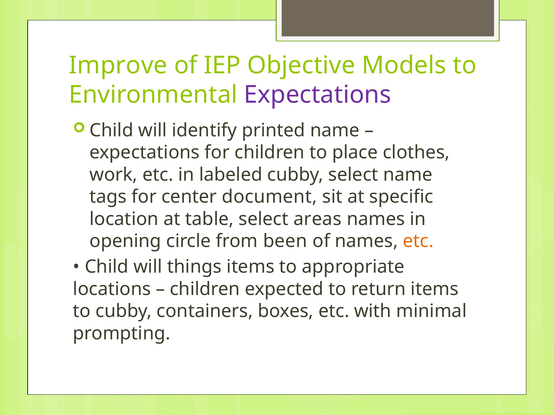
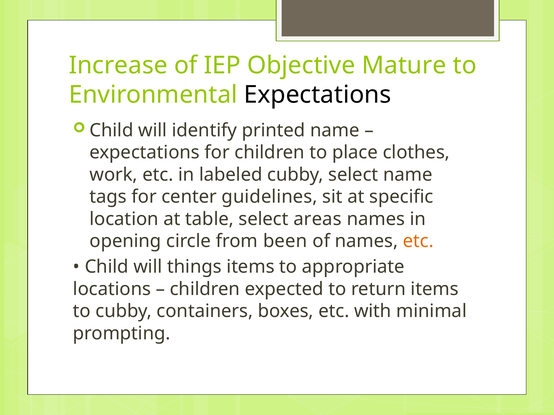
Improve: Improve -> Increase (118, 65)
Models: Models -> Mature (404, 65)
Expectations colour: purple -> black (318, 95)
document: document -> guidelines (270, 197)
